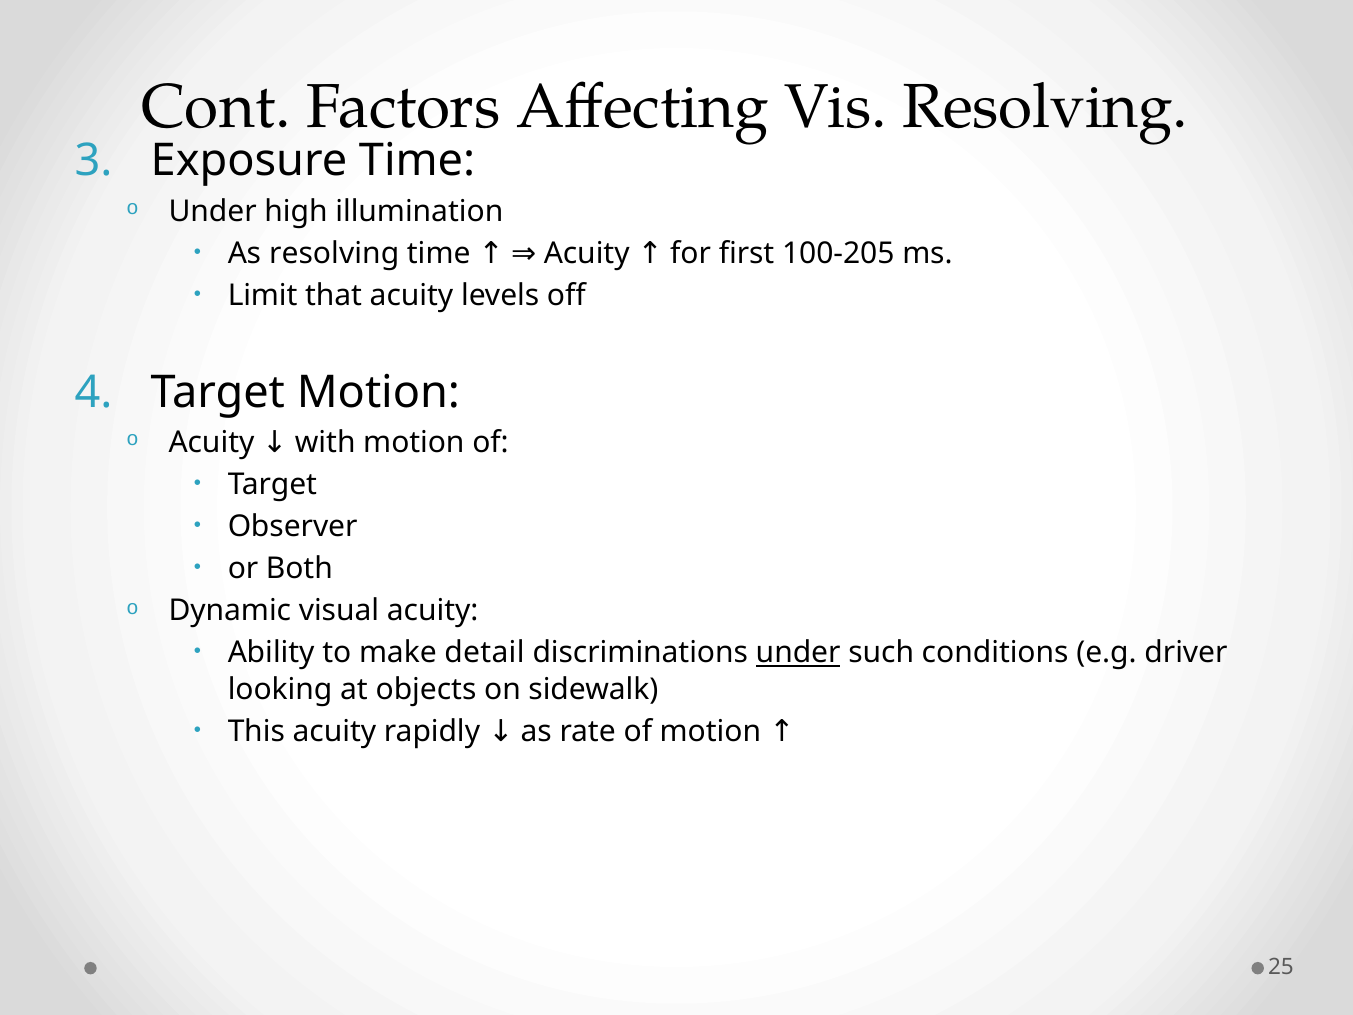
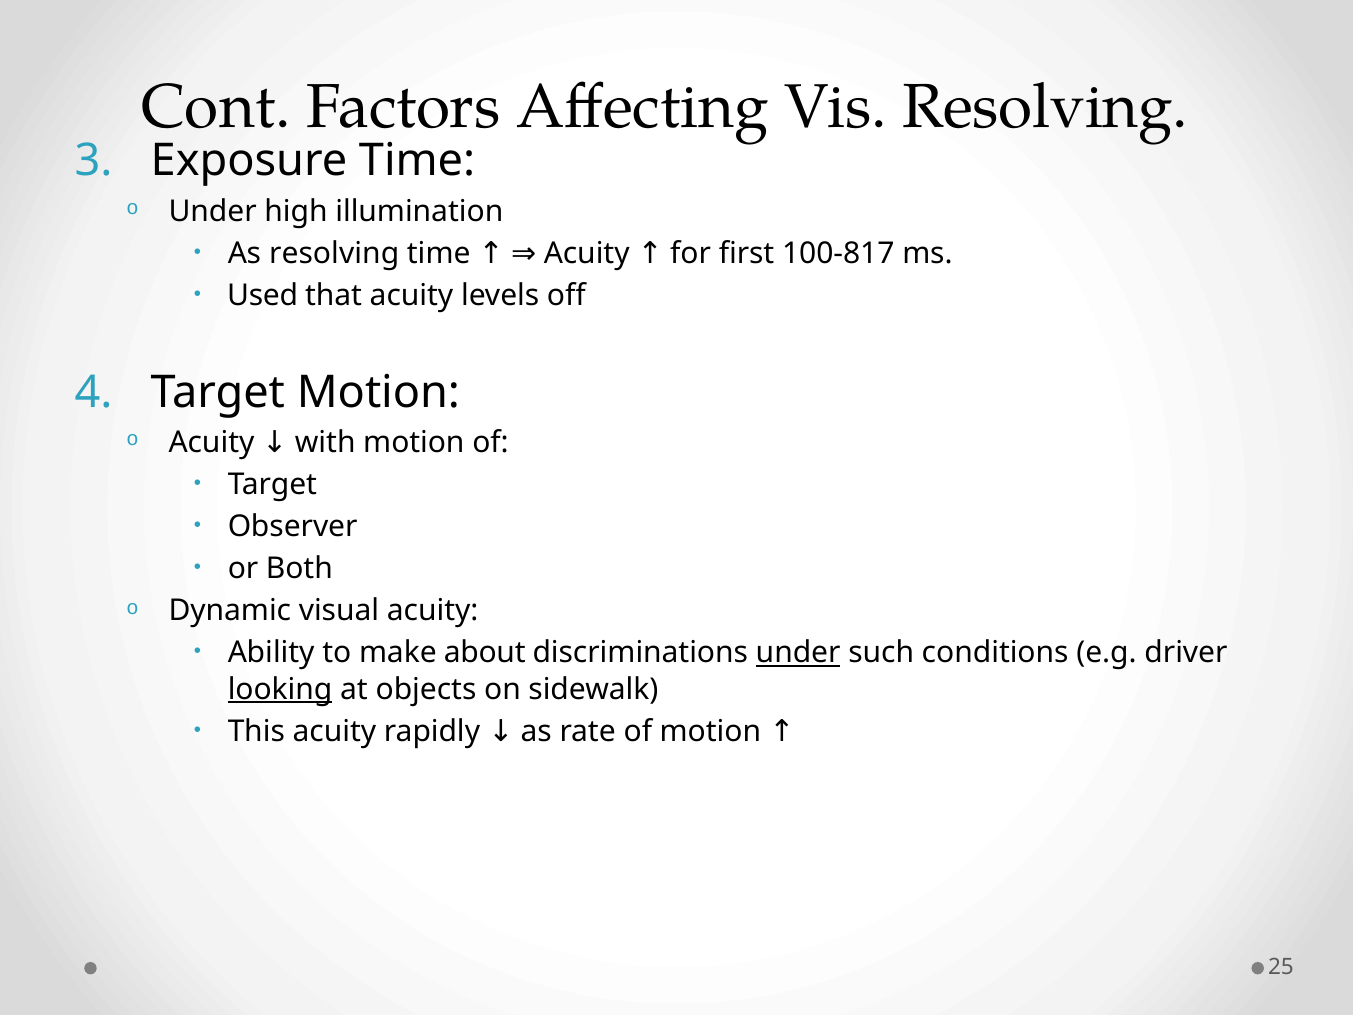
100-205: 100-205 -> 100-817 (838, 253)
Limit: Limit -> Used (263, 295)
detail: detail -> about (485, 653)
looking underline: none -> present (280, 689)
